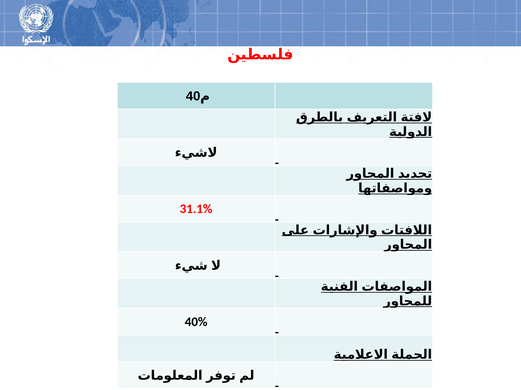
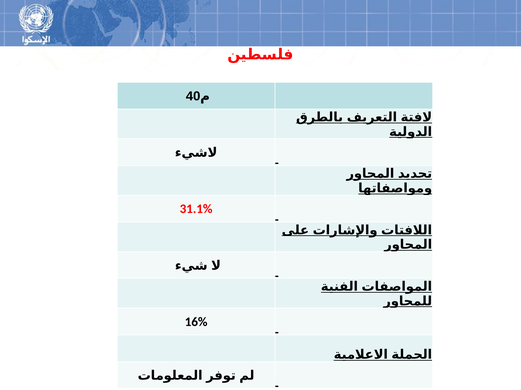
40%: 40% -> 16% (196, 323)
